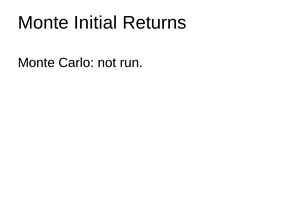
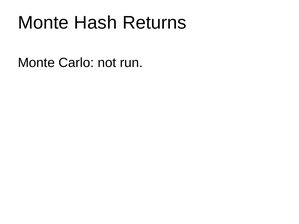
Initial: Initial -> Hash (95, 23)
